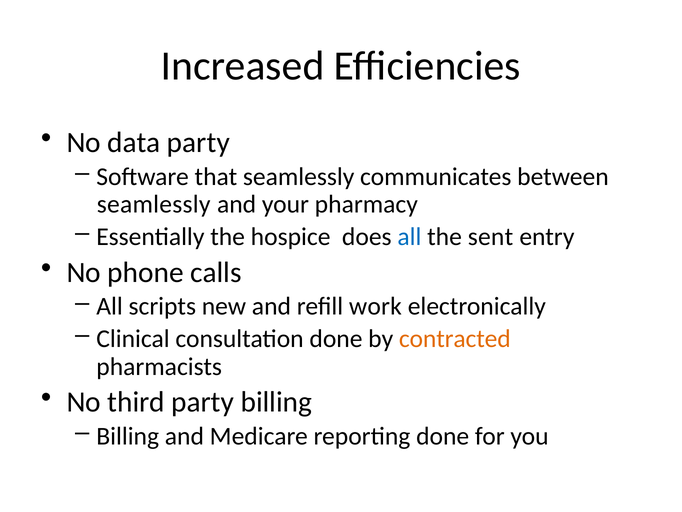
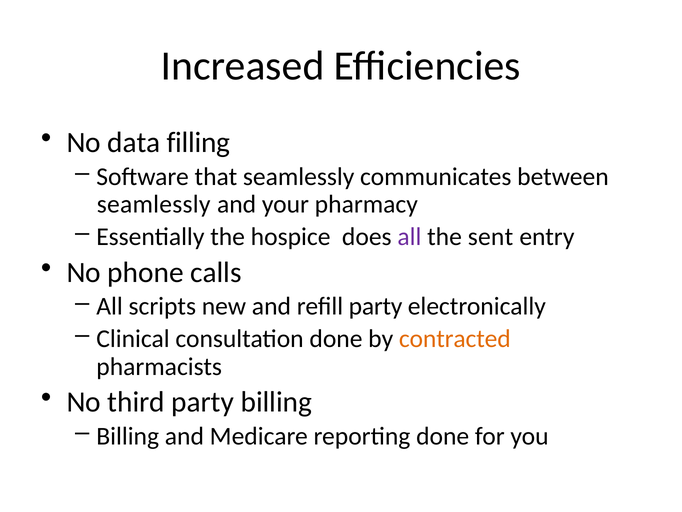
data party: party -> filling (198, 142)
all colour: blue -> purple (409, 237)
refill work: work -> party (376, 306)
